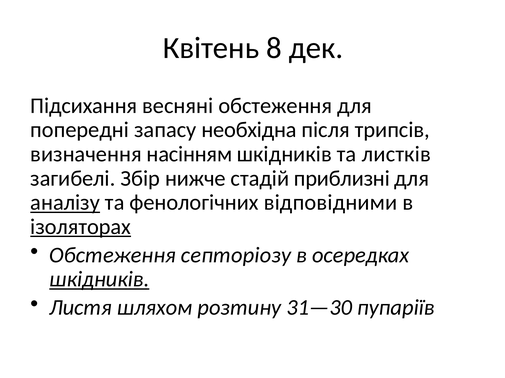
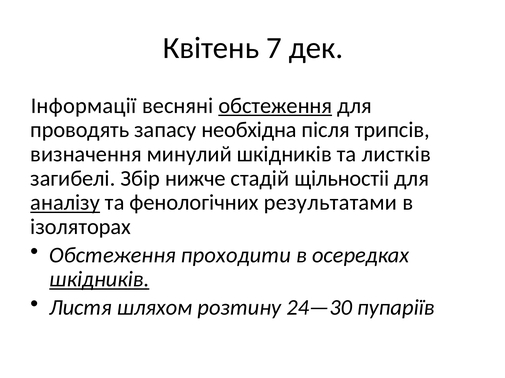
8: 8 -> 7 (274, 48)
Підсихання: Підсихання -> Інформації (84, 106)
обстеження underline: none -> present (275, 106)
попередні: попередні -> проводять (80, 130)
насінням: насінням -> минулий (189, 154)
приблизні: приблизні -> щільностіі (342, 179)
відповідними: відповідними -> результатами (331, 203)
ізоляторах underline: present -> none (81, 227)
септоріозу: септоріозу -> проходити (236, 256)
31—30: 31—30 -> 24—30 (319, 308)
